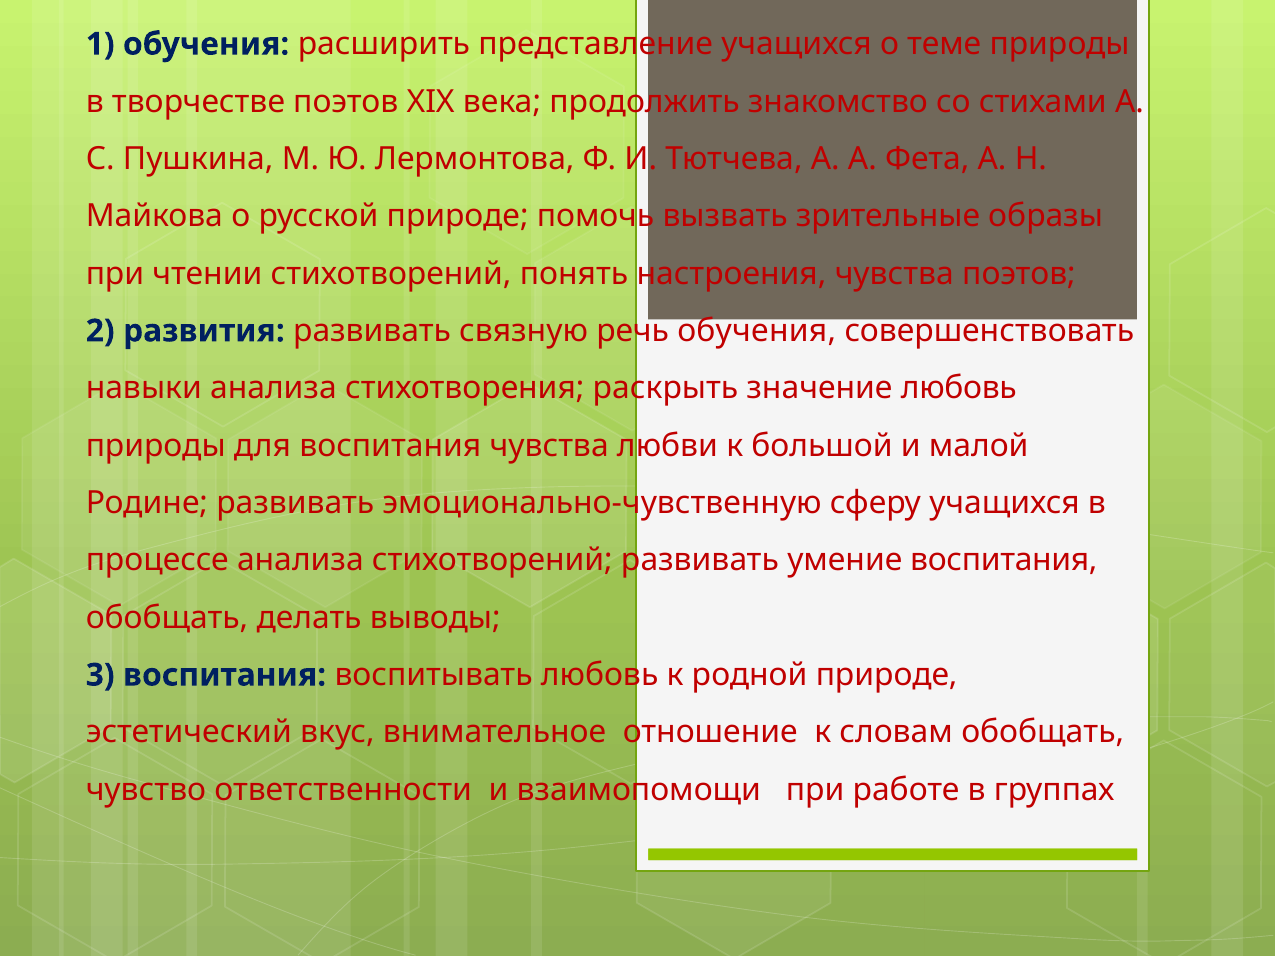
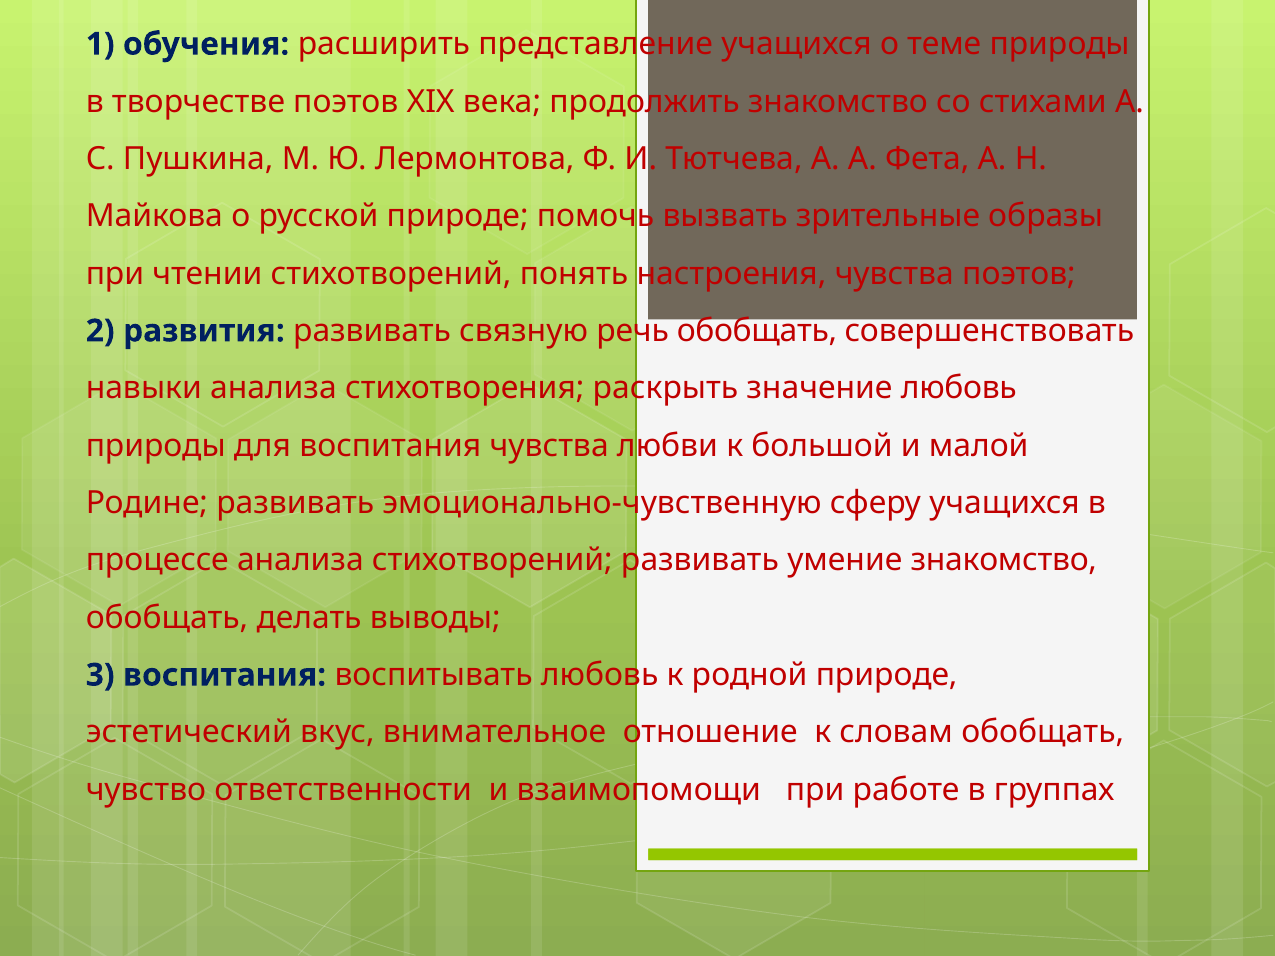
речь обучения: обучения -> обобщать (757, 331)
умение воспитания: воспитания -> знакомство (1004, 561)
